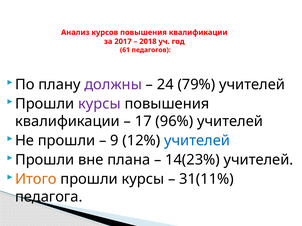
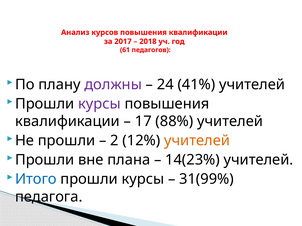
79%: 79% -> 41% (196, 85)
96%: 96% -> 88% (174, 122)
9: 9 -> 2 (114, 141)
учителей colour: blue -> orange (197, 141)
Итого colour: orange -> blue (36, 180)
31(11%: 31(11% -> 31(99% (207, 180)
